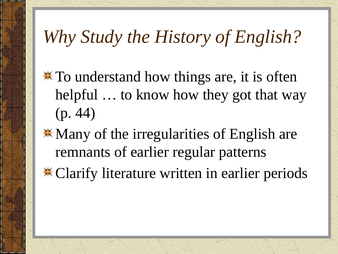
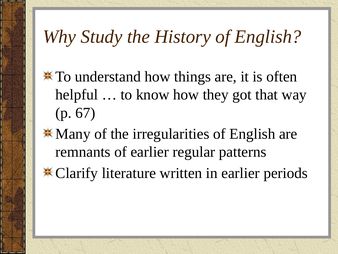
44: 44 -> 67 (85, 113)
